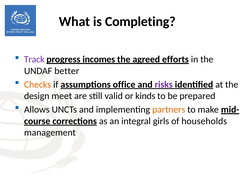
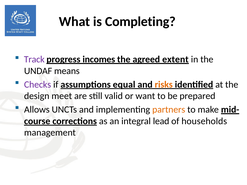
efforts: efforts -> extent (175, 59)
better: better -> means (67, 71)
Checks colour: orange -> purple (38, 85)
office: office -> equal (124, 85)
risks colour: purple -> orange (164, 85)
kinds: kinds -> want (145, 96)
girls: girls -> lead (161, 121)
